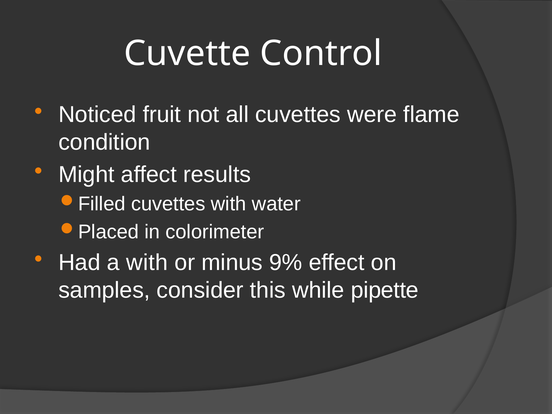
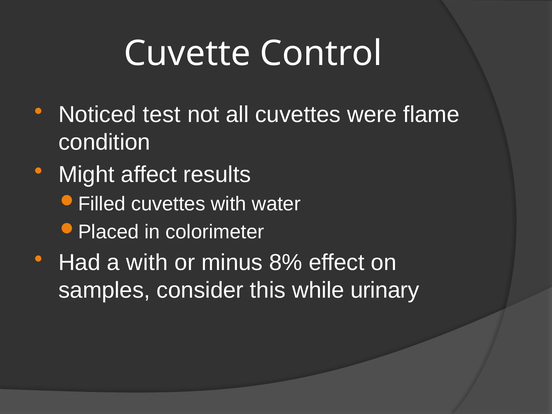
fruit: fruit -> test (162, 115)
9%: 9% -> 8% (286, 263)
pipette: pipette -> urinary (385, 290)
